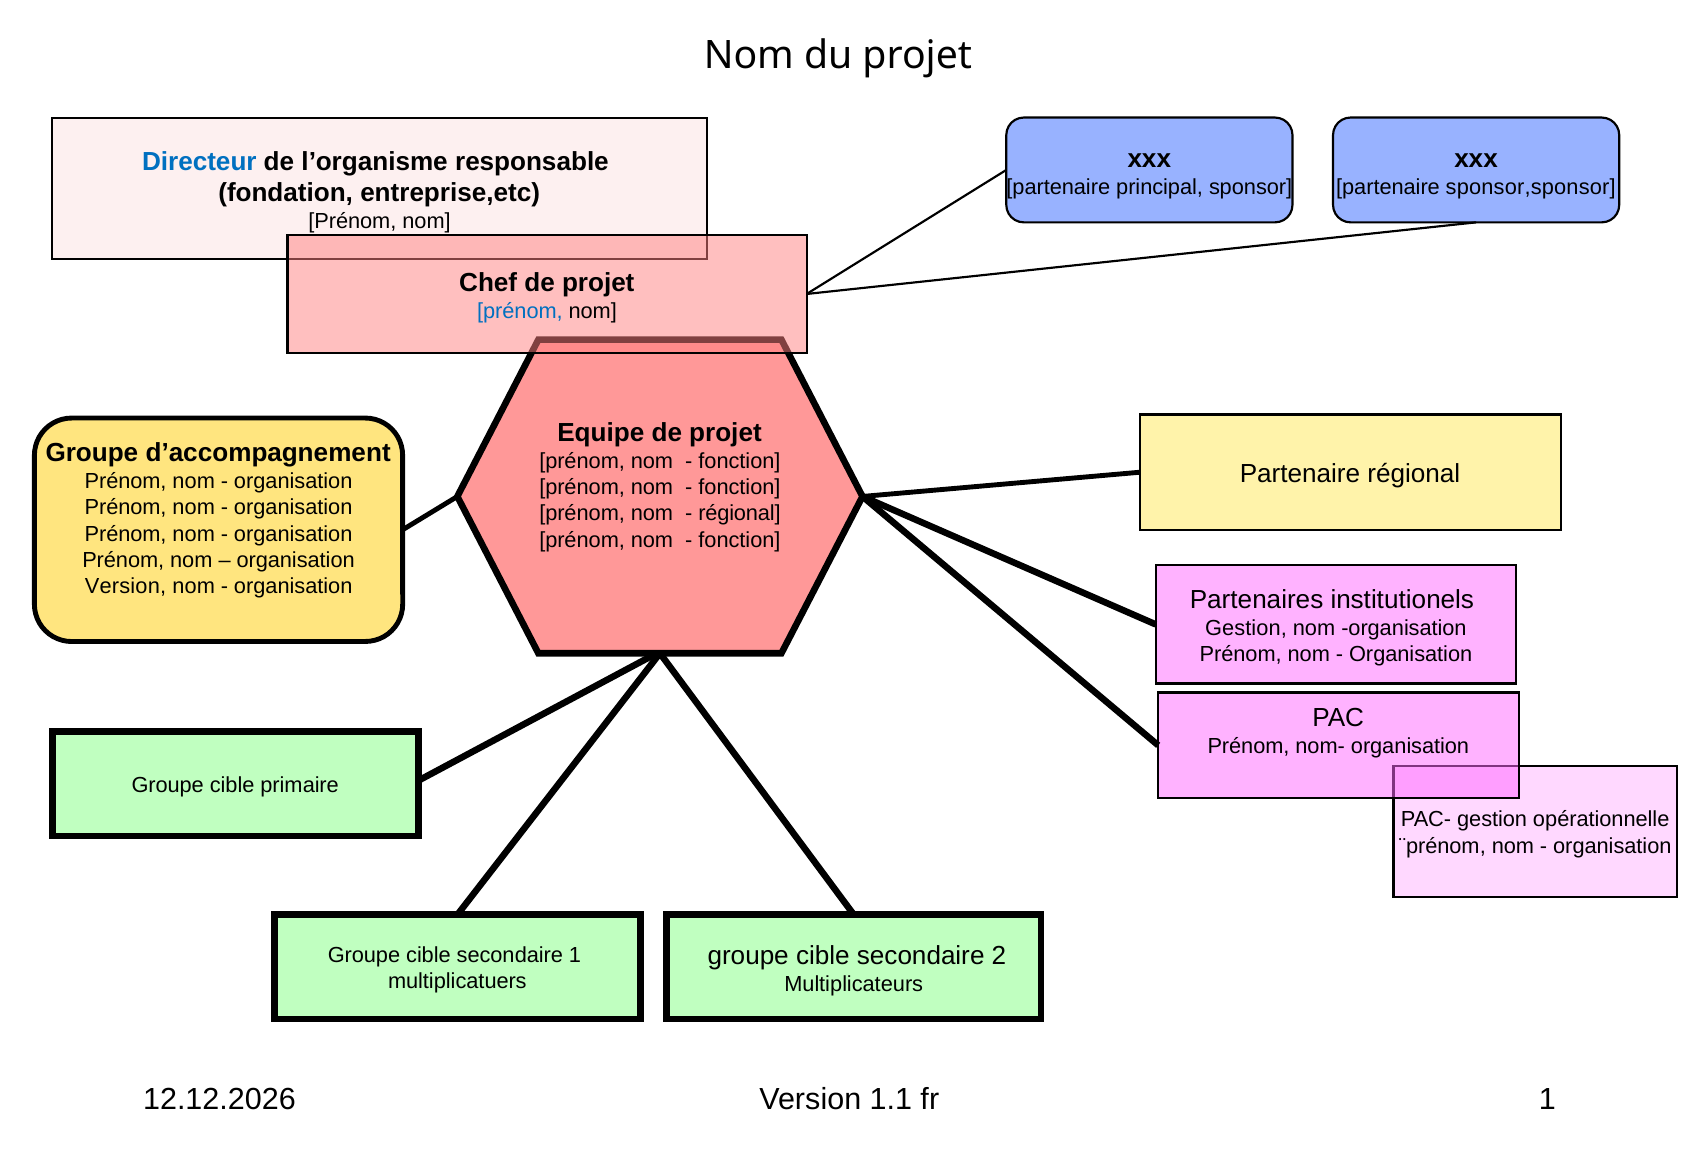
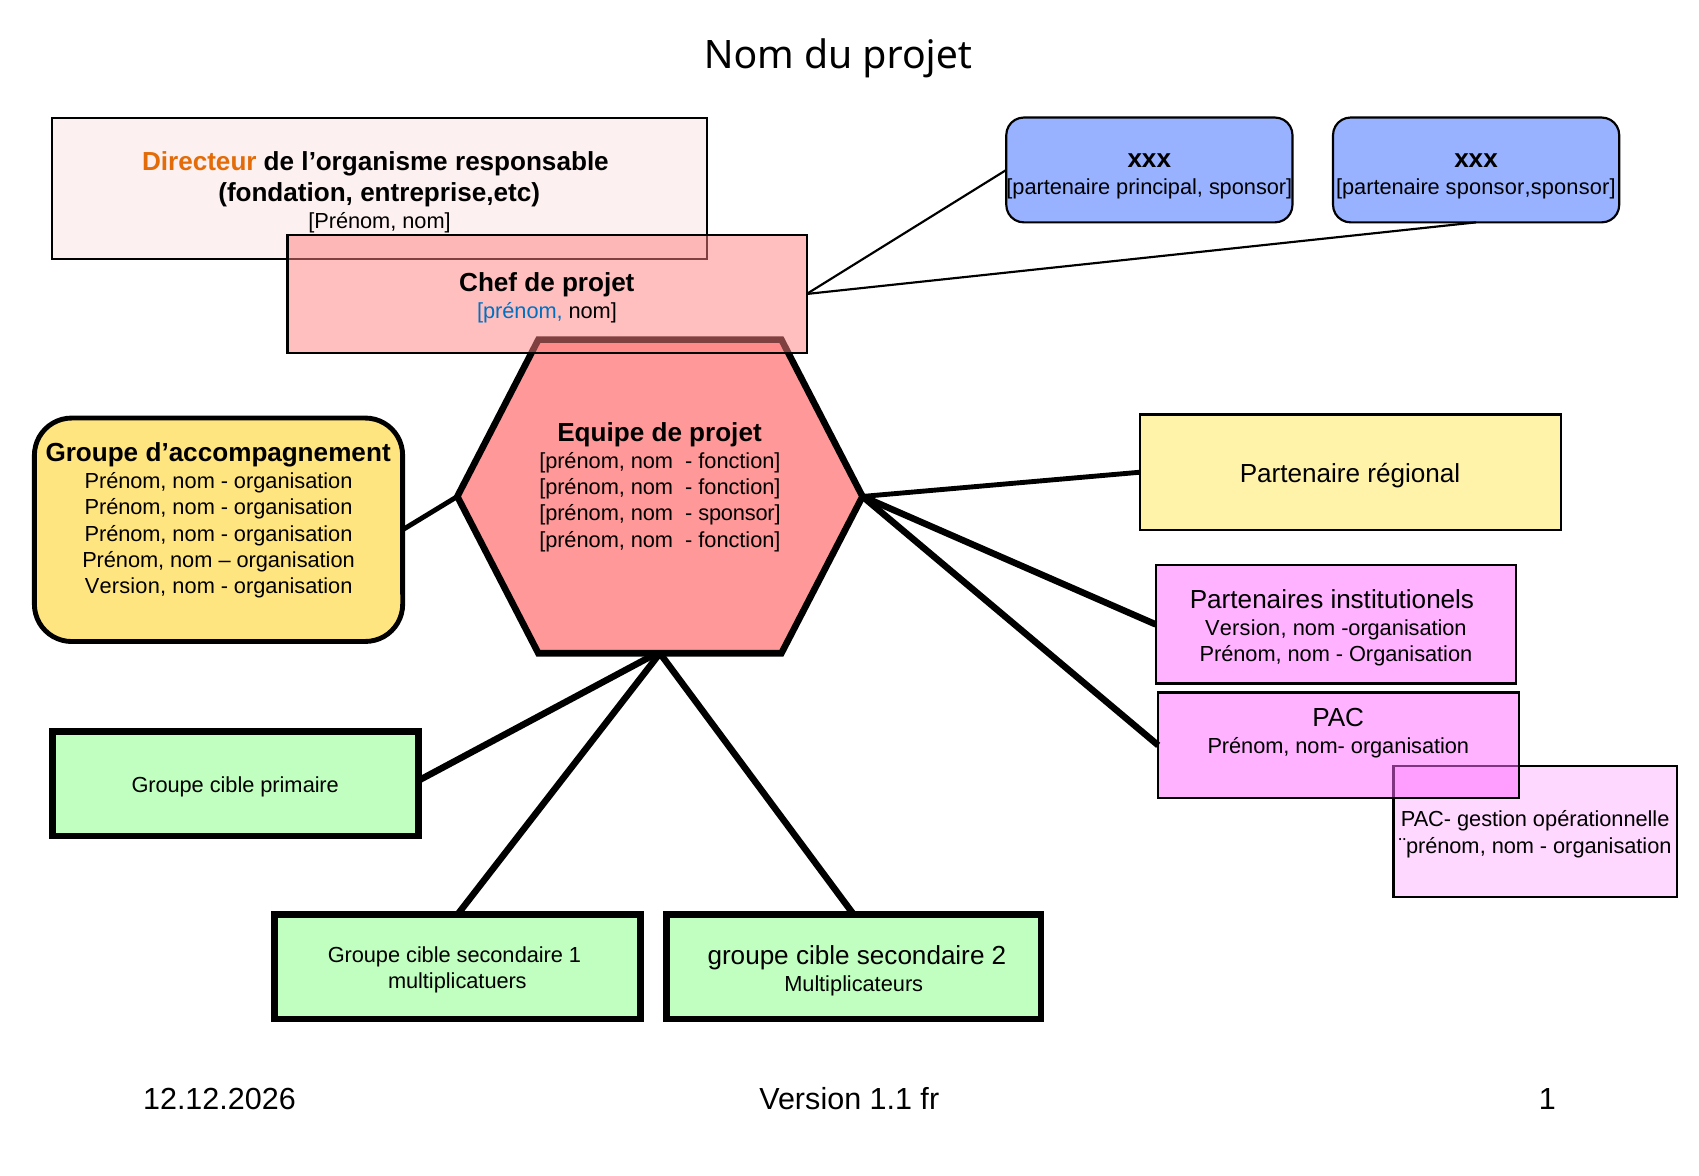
Directeur colour: blue -> orange (199, 162)
régional: régional -> sponsor (739, 514)
Gestion: Gestion -> Version (1246, 629)
